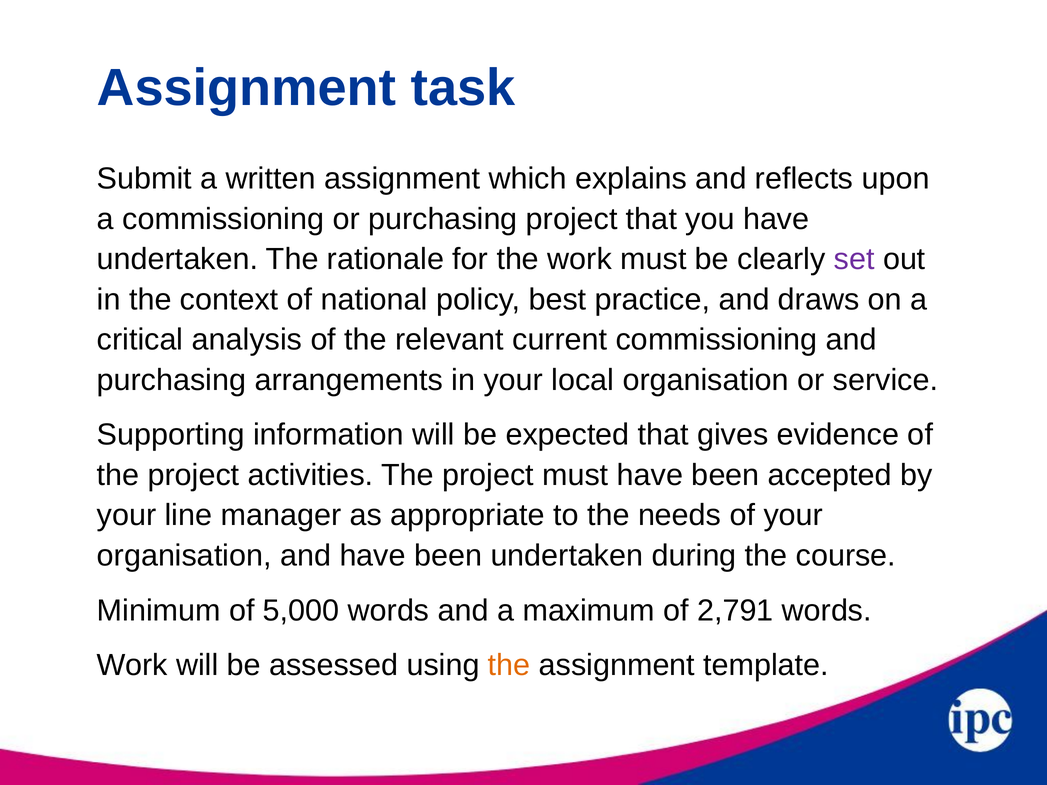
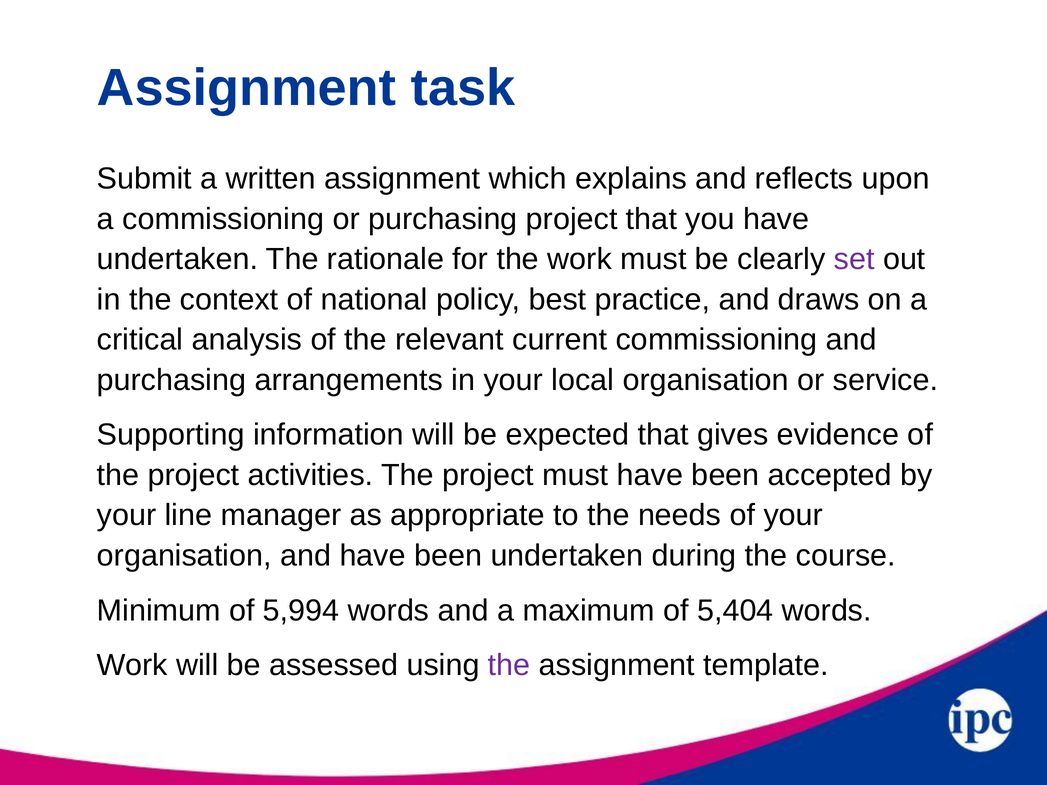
5,000: 5,000 -> 5,994 (301, 611)
2,791: 2,791 -> 5,404 (735, 611)
the colour: orange -> purple (509, 665)
